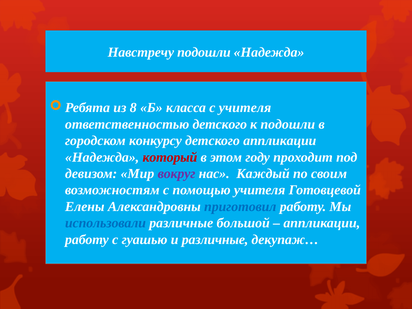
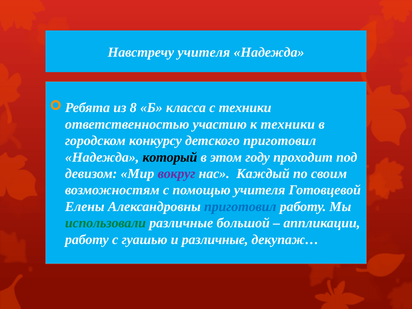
Навстречу подошли: подошли -> учителя (204, 52)
с учителя: учителя -> техники (245, 108)
ответственностью детского: детского -> участию (220, 124)
к подошли: подошли -> техники (288, 124)
детского аппликации: аппликации -> приготовил (280, 141)
который colour: red -> black (170, 157)
использовали colour: blue -> green (105, 223)
